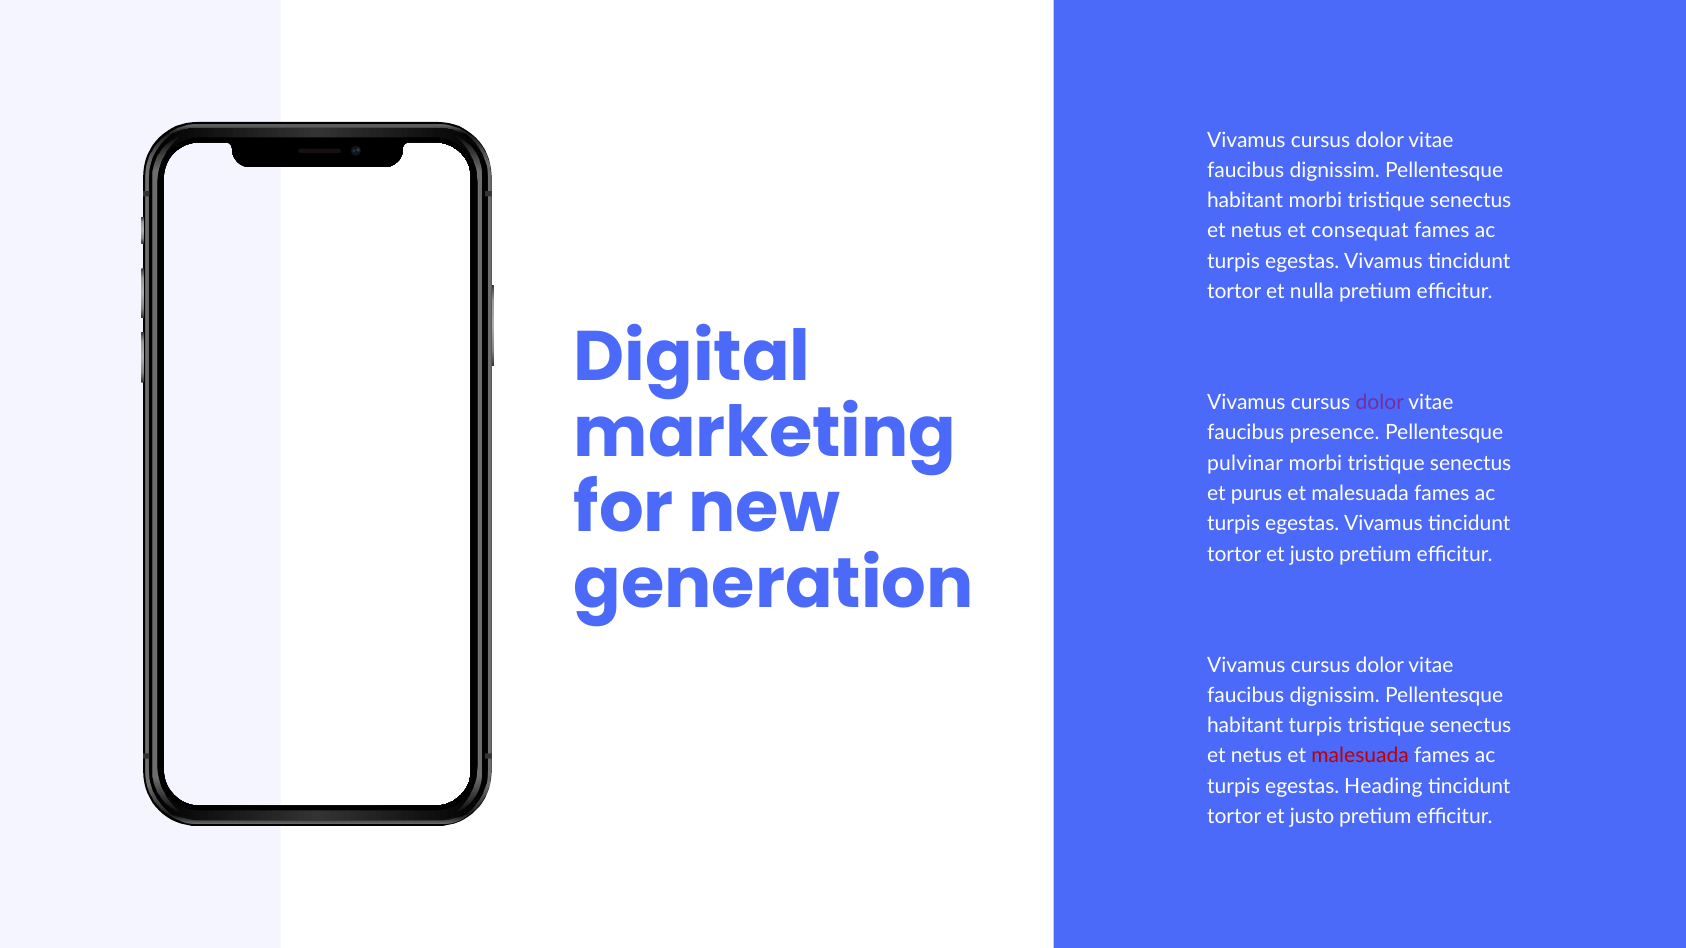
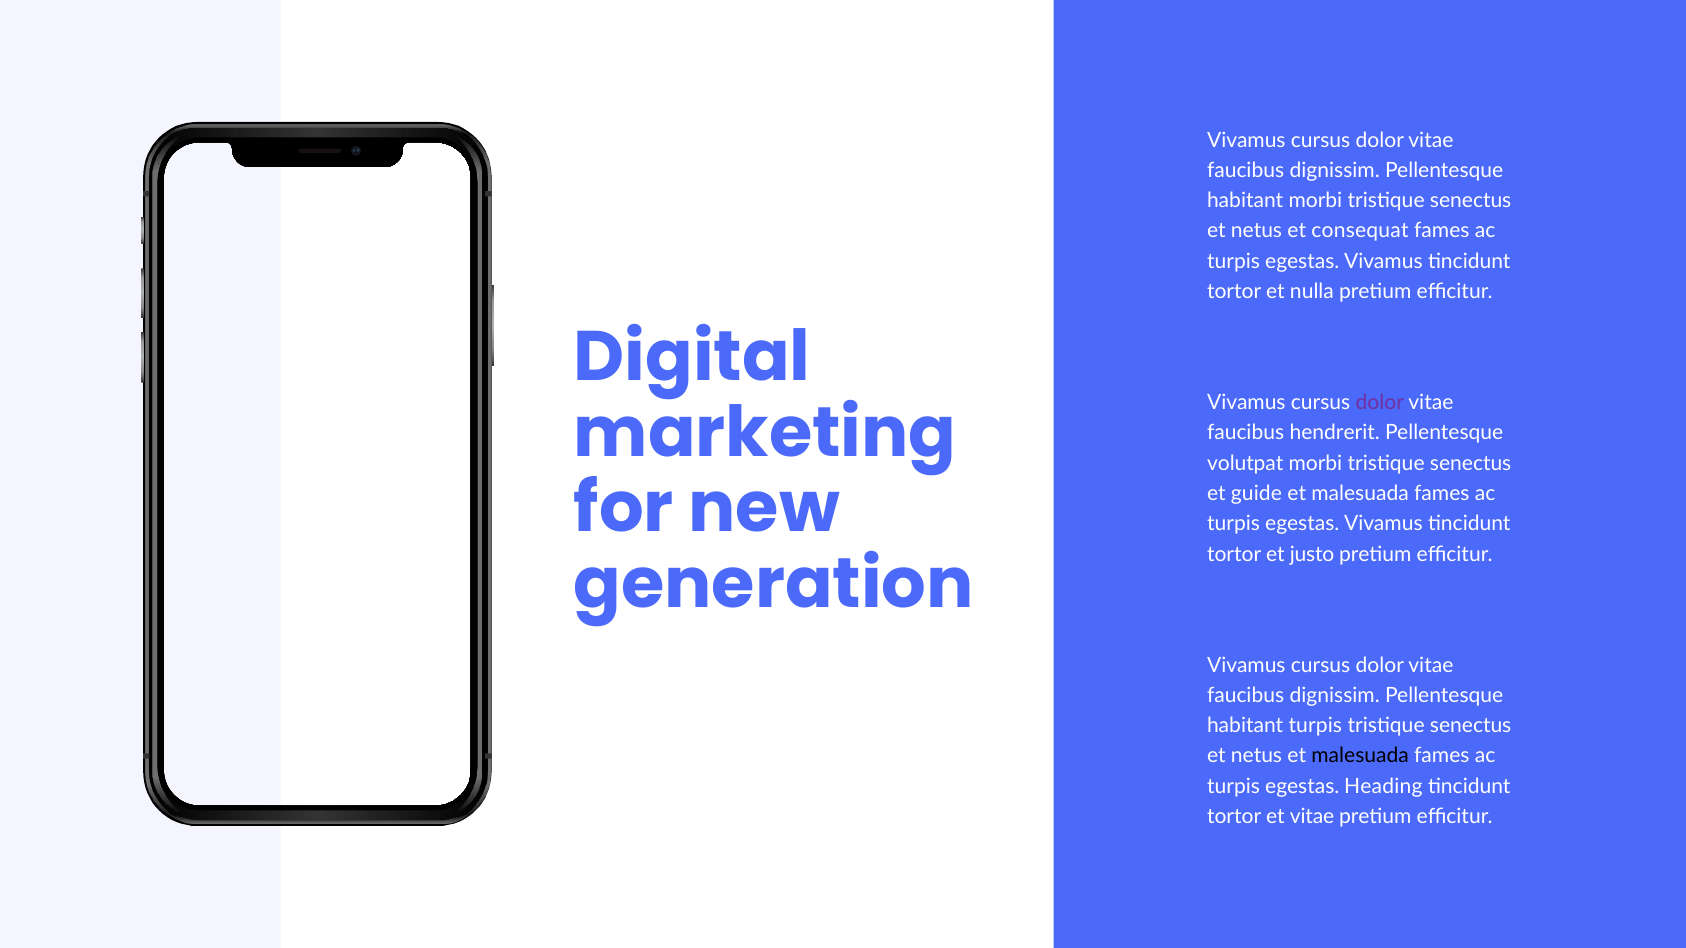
presence: presence -> hendrerit (1335, 433)
pulvinar: pulvinar -> volutpat (1245, 463)
purus: purus -> guide (1256, 494)
malesuada colour: red -> black (1360, 756)
justo: justo -> vitae (1312, 817)
